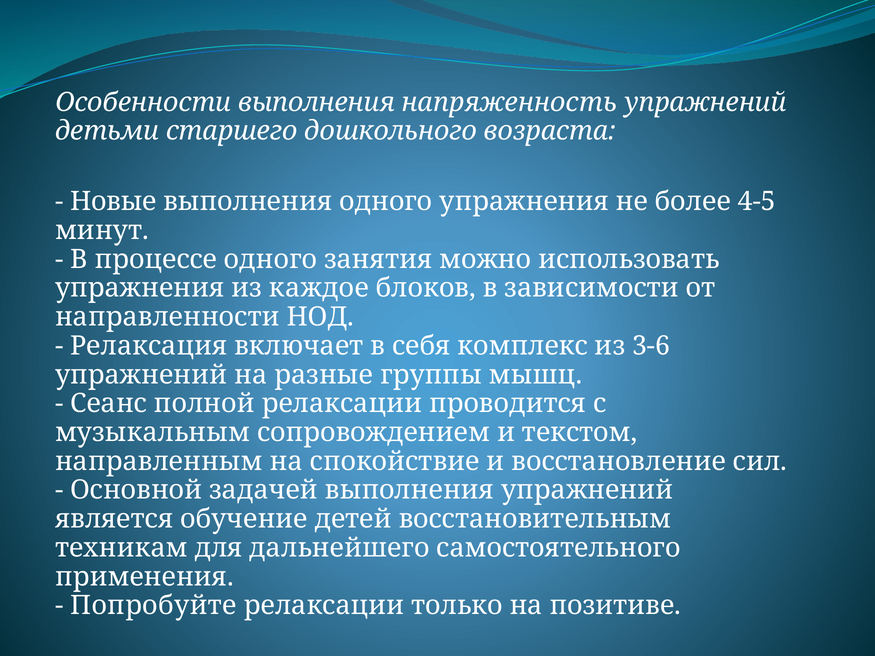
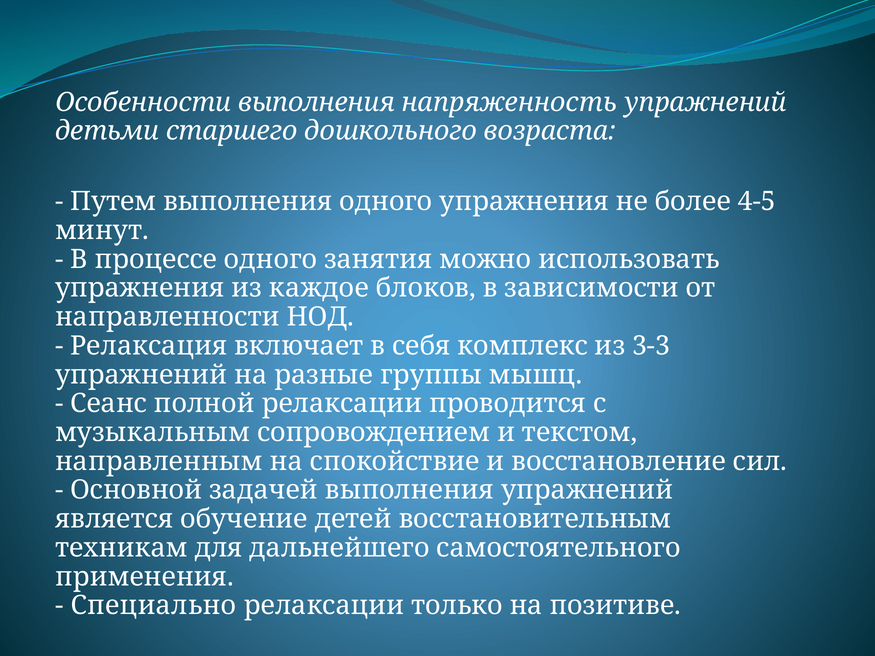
Новые: Новые -> Путем (113, 202)
3-6: 3-6 -> 3-3 (651, 346)
Попробуйте: Попробуйте -> Специально (153, 606)
